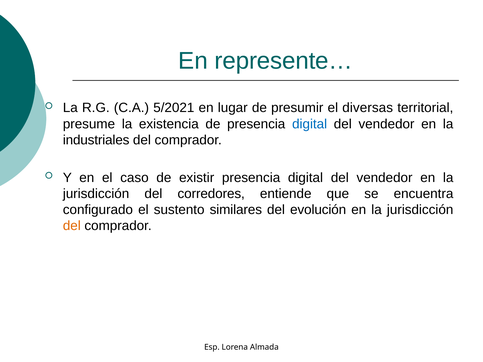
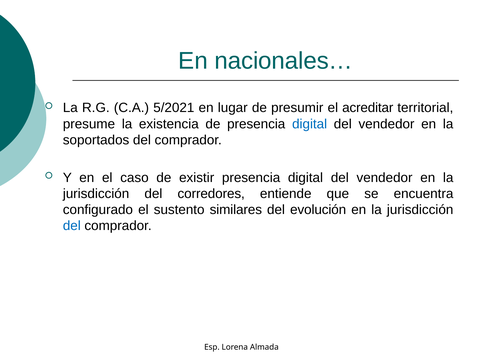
represente…: represente… -> nacionales… (284, 61)
diversas: diversas -> acreditar (368, 108)
industriales: industriales -> soportados (96, 140)
del colour: orange -> blue (72, 226)
